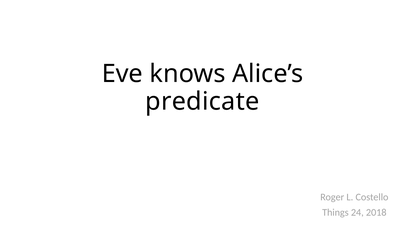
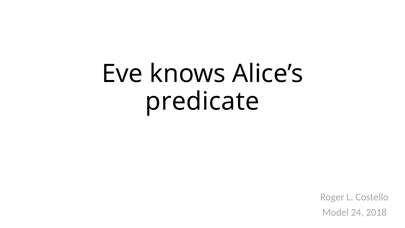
Things: Things -> Model (335, 212)
